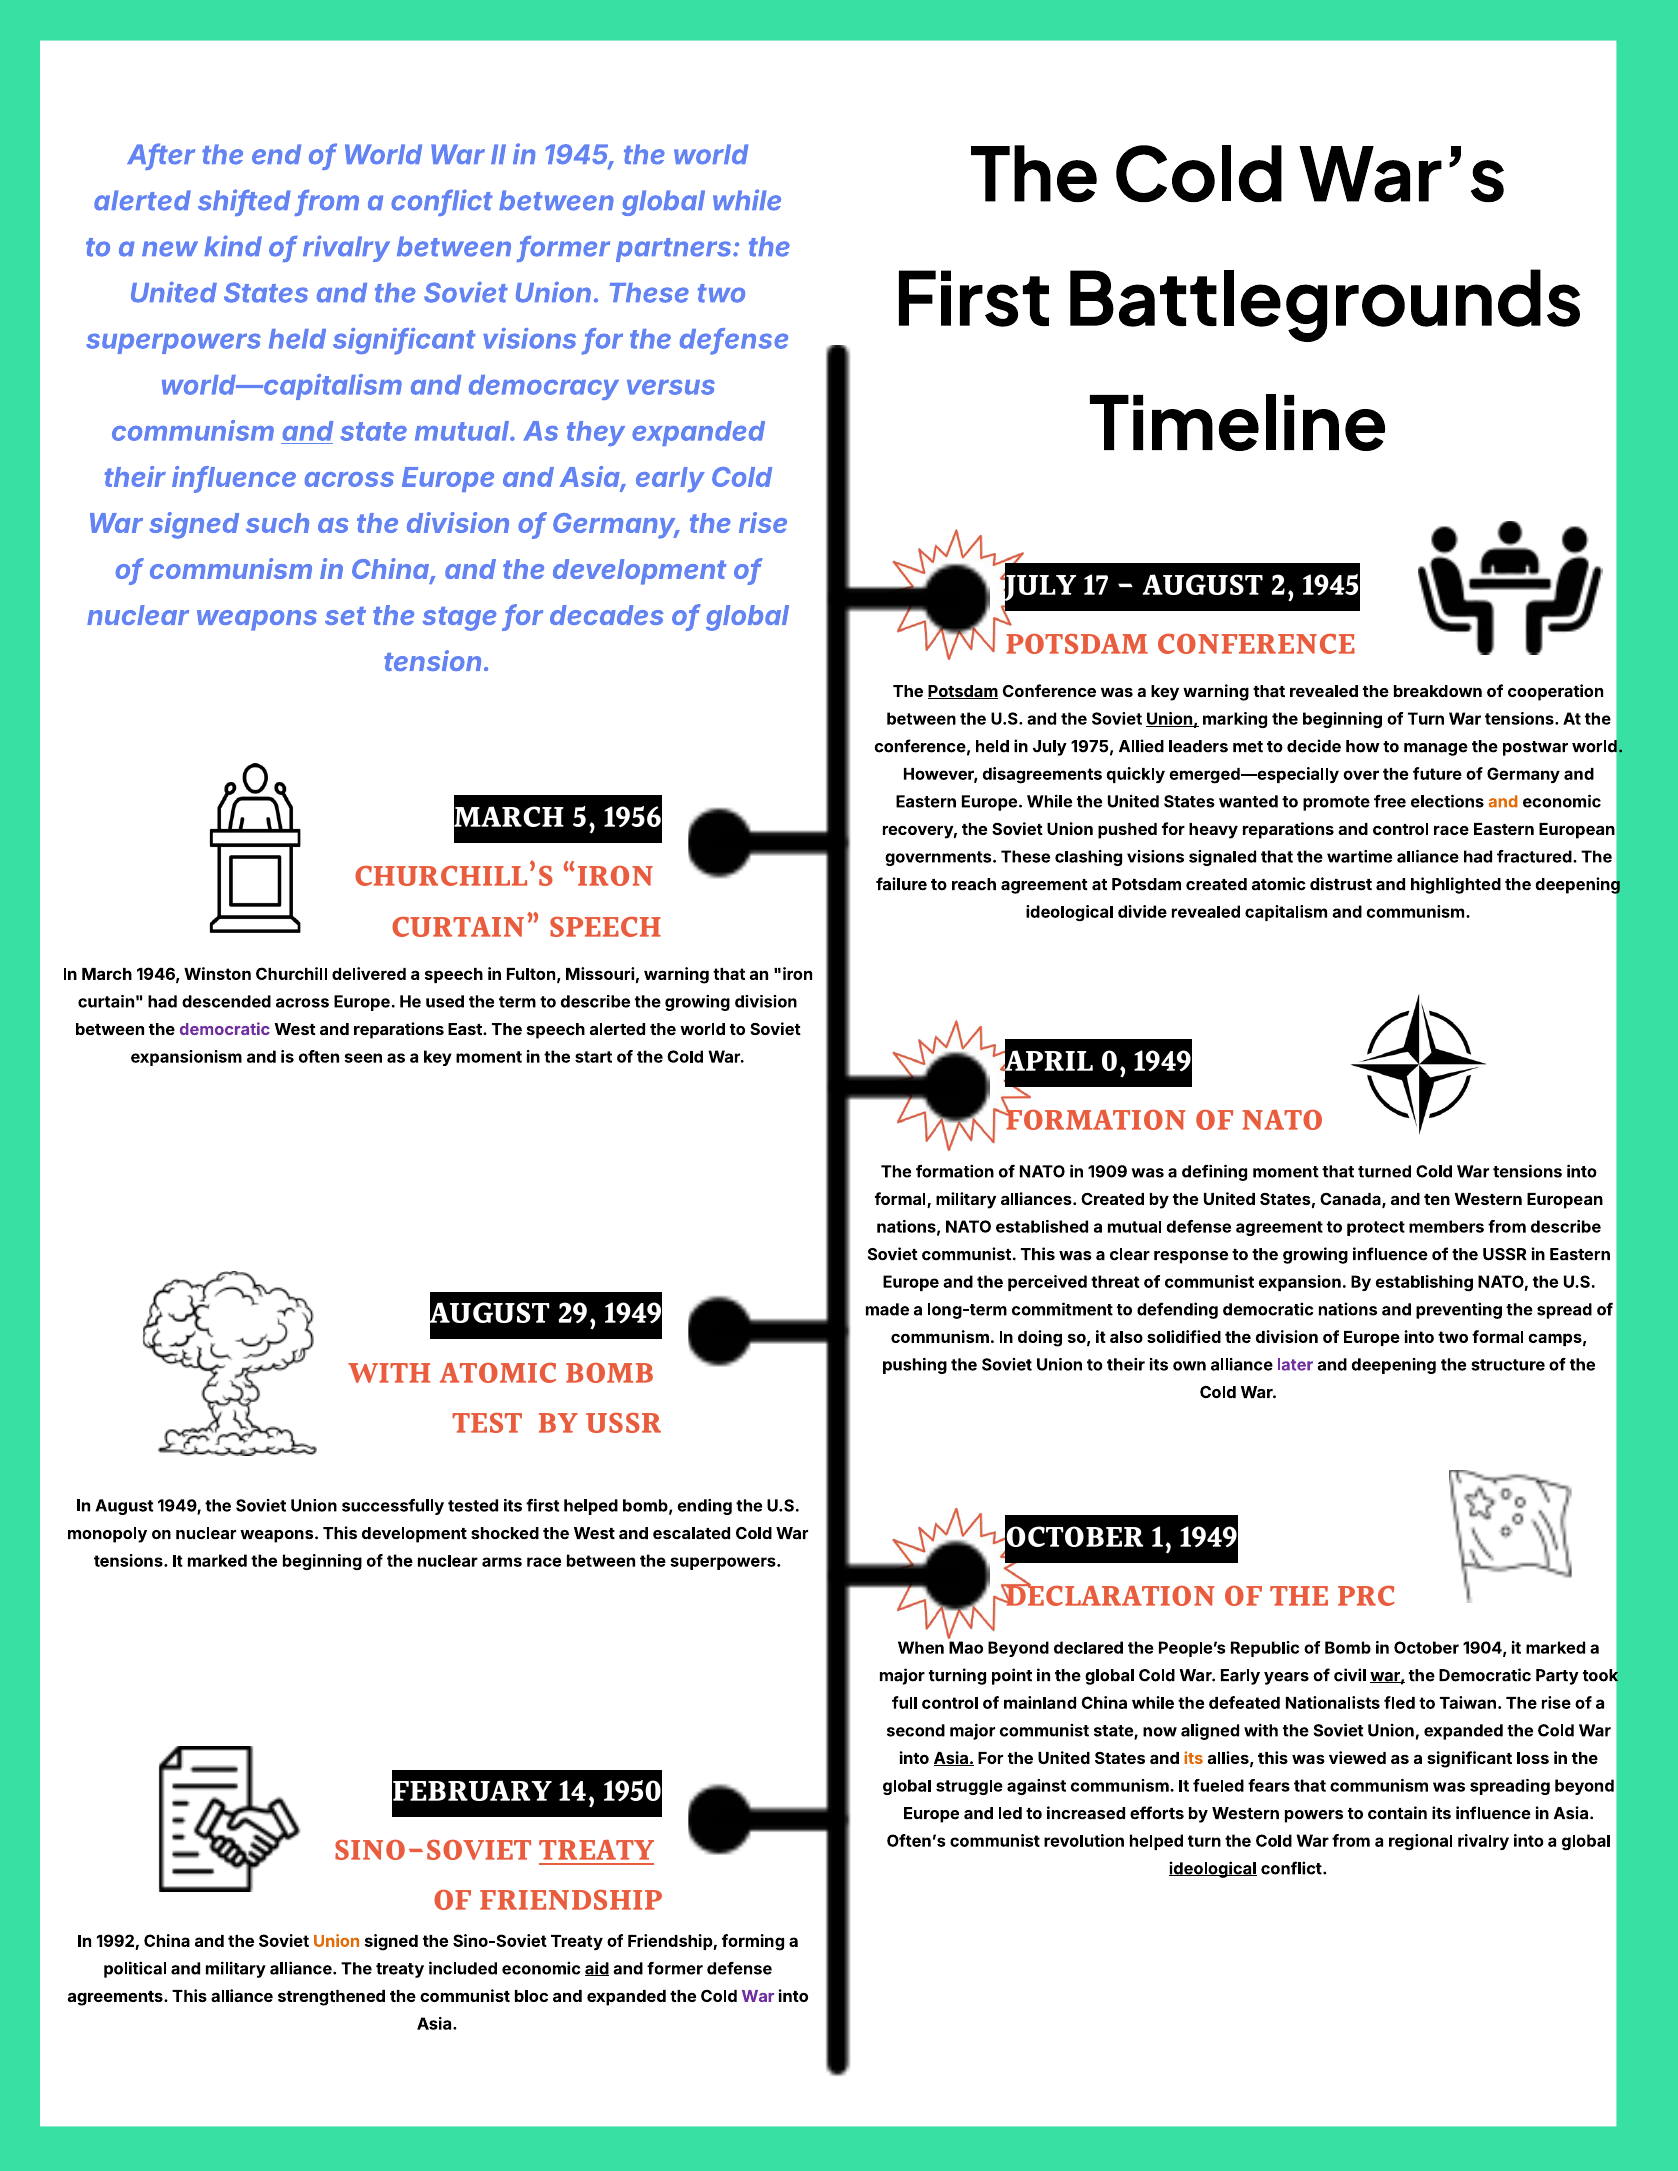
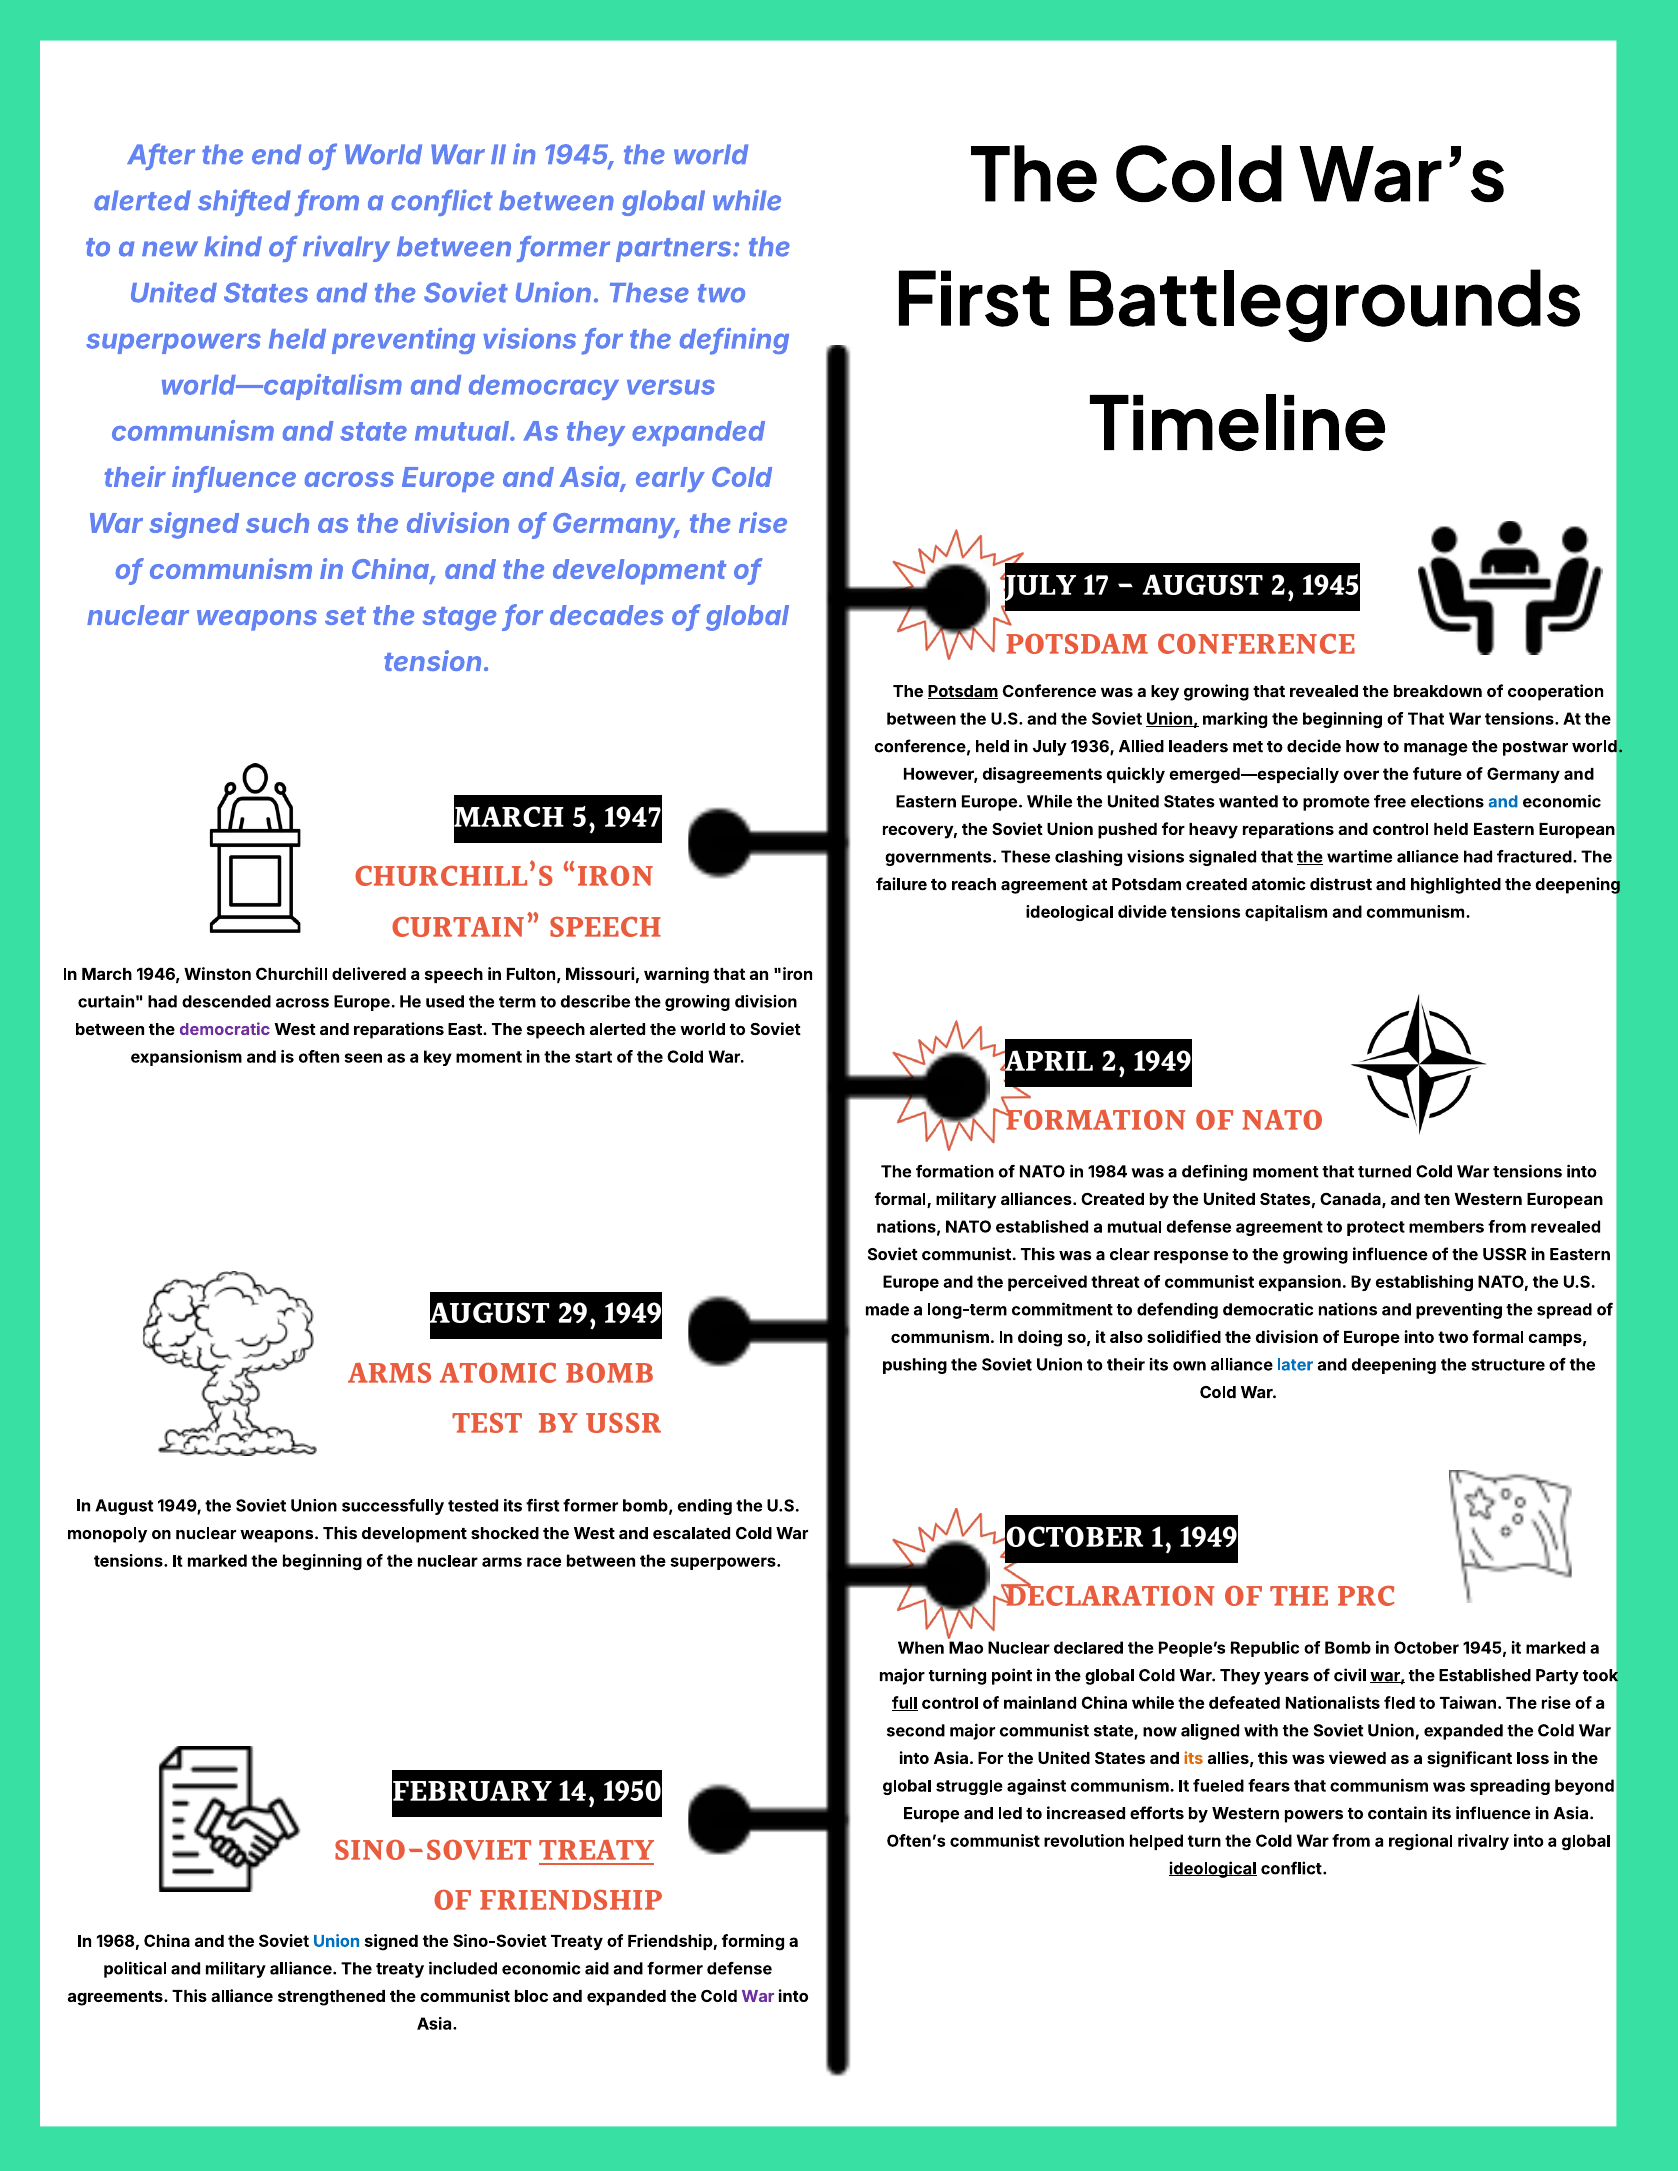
held significant: significant -> preventing (404, 340)
the defense: defense -> defining (734, 340)
and underline: present -> none (307, 432)
key warning: warning -> growing (1216, 692)
of Turn: Turn -> That (1426, 719)
1975: 1975 -> 1936 (1093, 747)
and colour: orange -> blue (1503, 802)
1956: 1956 -> 1947 (633, 818)
control race: race -> held (1451, 830)
the underline: none -> present (1310, 857)
divide revealed: revealed -> tensions (1206, 912)
APRIL 0: 0 -> 2 (1114, 1062)
1909: 1909 -> 1984 (1108, 1172)
from describe: describe -> revealed (1566, 1227)
later colour: purple -> blue (1295, 1365)
WITH: WITH -> ARMS (390, 1375)
first helped: helped -> former (591, 1506)
Mao Beyond: Beyond -> Nuclear (1019, 1649)
October 1904: 1904 -> 1945 (1485, 1649)
War Early: Early -> They (1240, 1676)
Democratic: Democratic -> Established (1485, 1676)
full underline: none -> present (905, 1704)
Asia underline: present -> none (954, 1759)
1992: 1992 -> 1968 (118, 1942)
Union colour: orange -> blue (337, 1942)
aid underline: present -> none (597, 1969)
